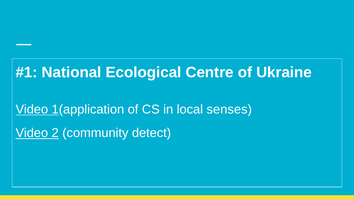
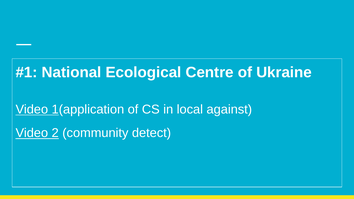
senses: senses -> against (229, 110)
